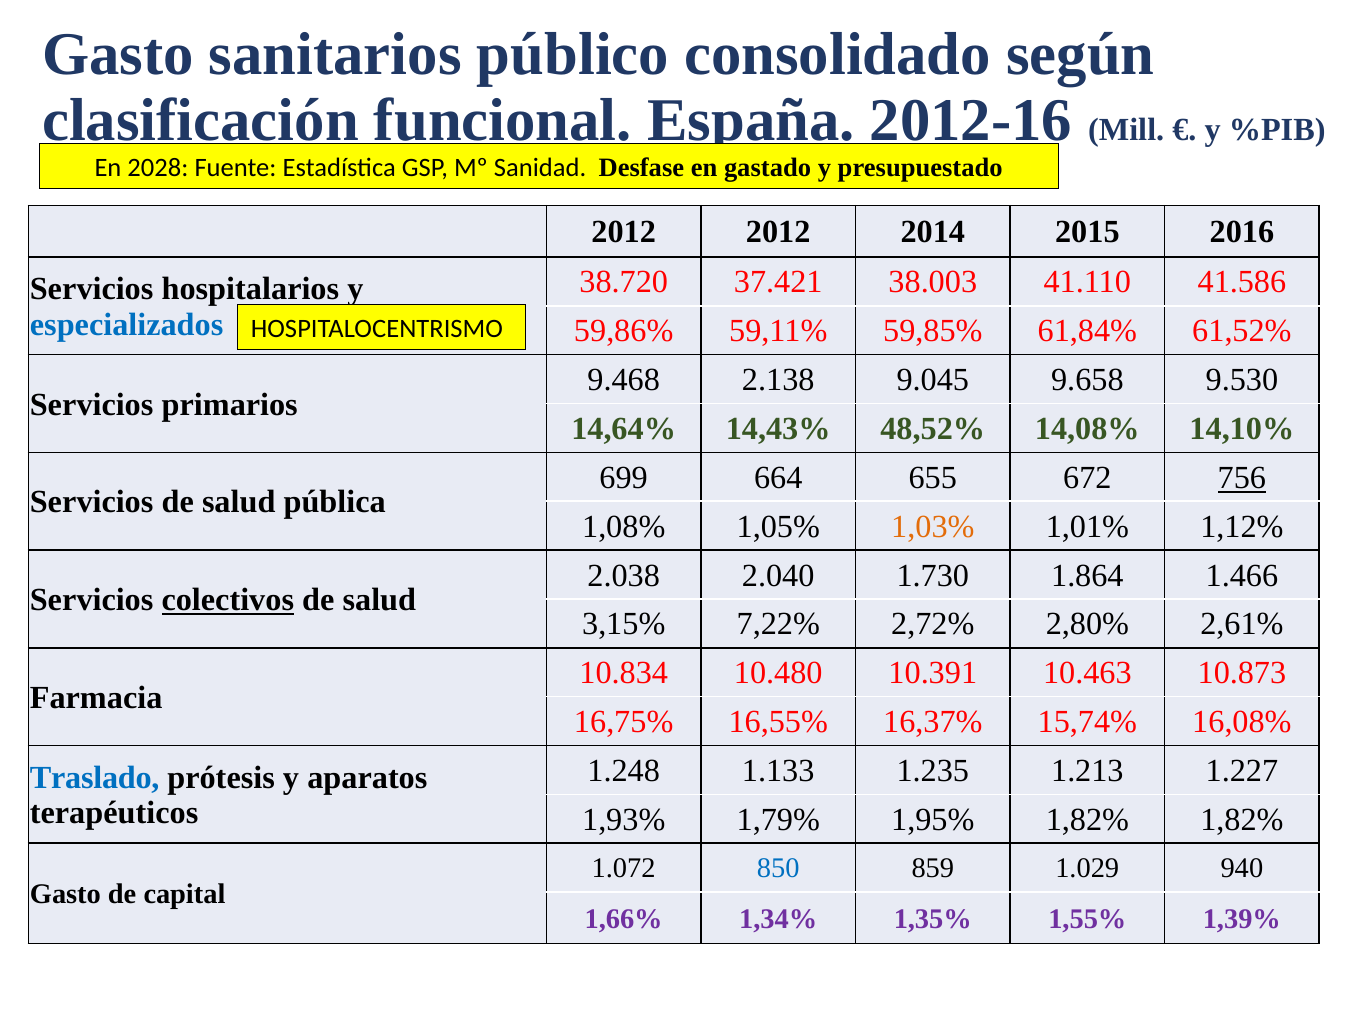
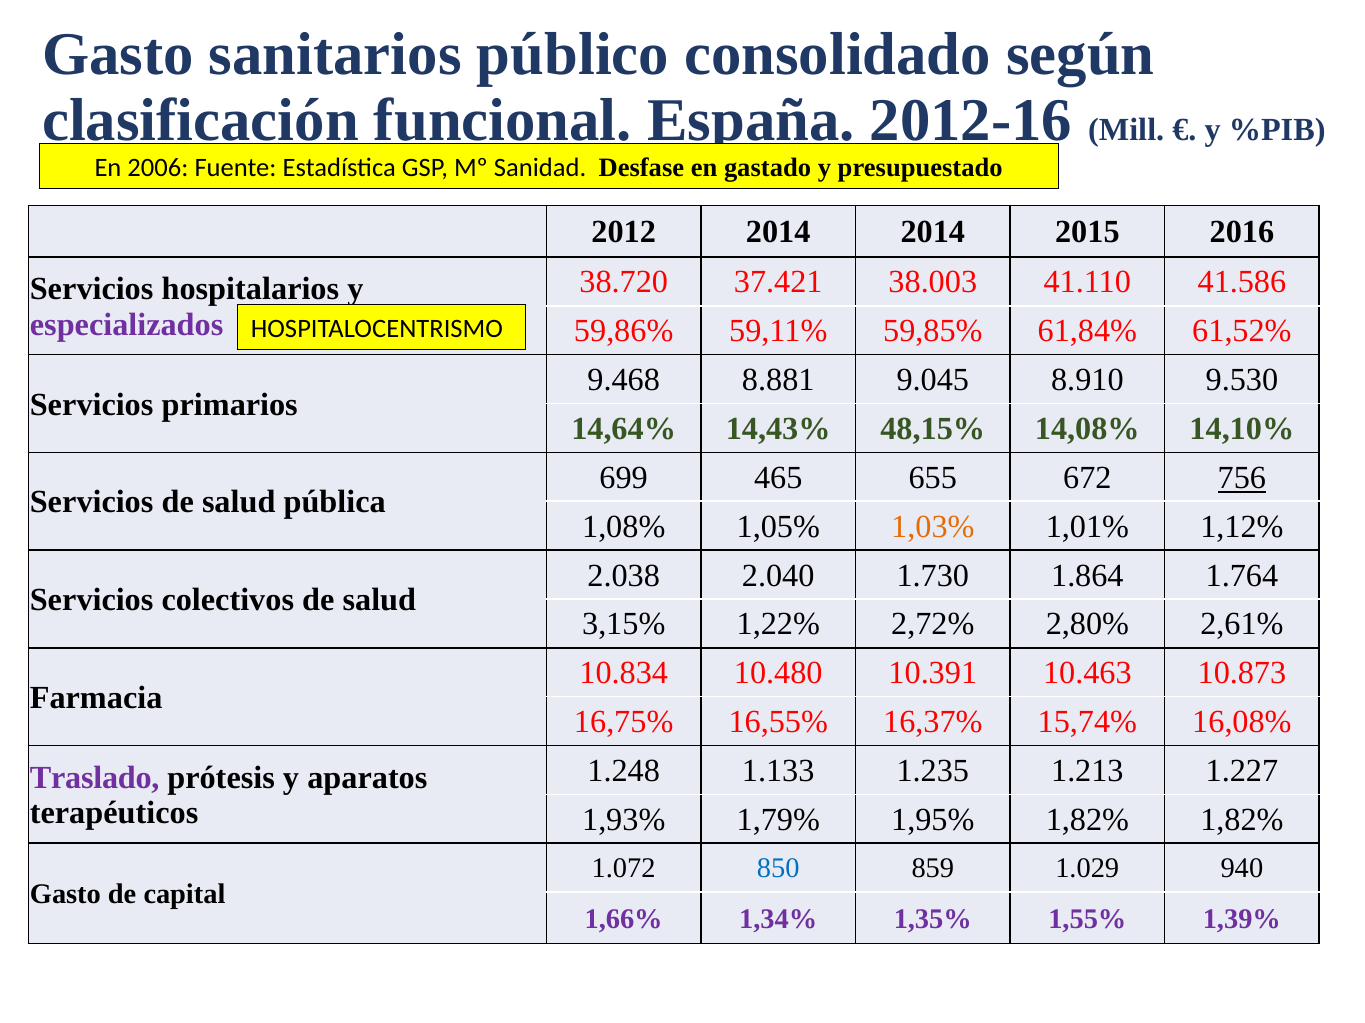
2028: 2028 -> 2006 (158, 168)
2012 2012: 2012 -> 2014 (778, 232)
especializados colour: blue -> purple (127, 325)
2.138: 2.138 -> 8.881 (778, 380)
9.658: 9.658 -> 8.910 (1087, 380)
48,52%: 48,52% -> 48,15% (933, 429)
664: 664 -> 465 (778, 478)
1.466: 1.466 -> 1.764 (1242, 576)
colectivos underline: present -> none (228, 600)
7,22%: 7,22% -> 1,22% (778, 625)
Traslado colour: blue -> purple (95, 778)
